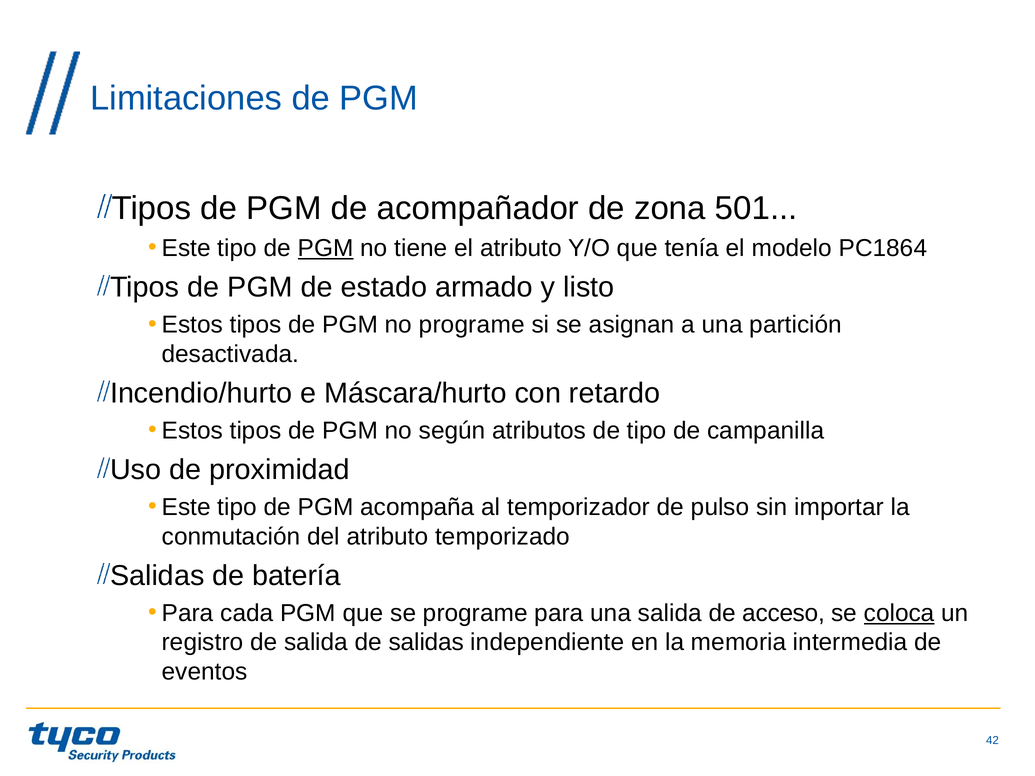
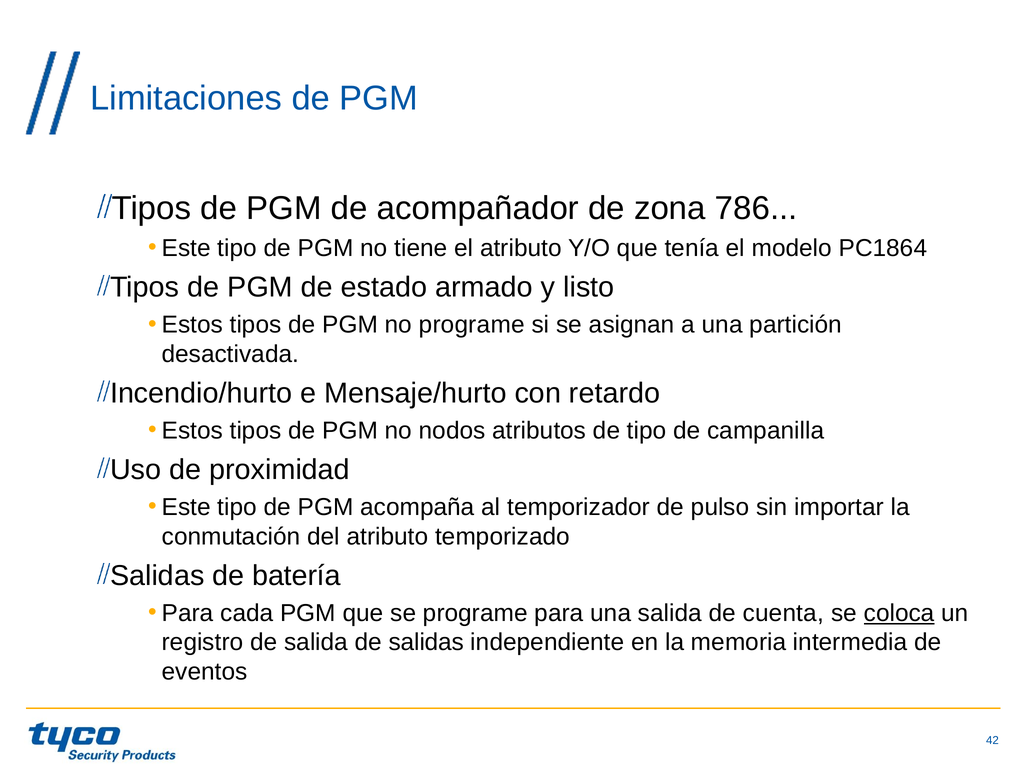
501: 501 -> 786 (756, 208)
PGM underline: present -> none (326, 248)
Máscara/hurto: Máscara/hurto -> Mensaje/hurto (415, 393)
según: según -> nodos (452, 431)
acceso: acceso -> cuenta (783, 613)
